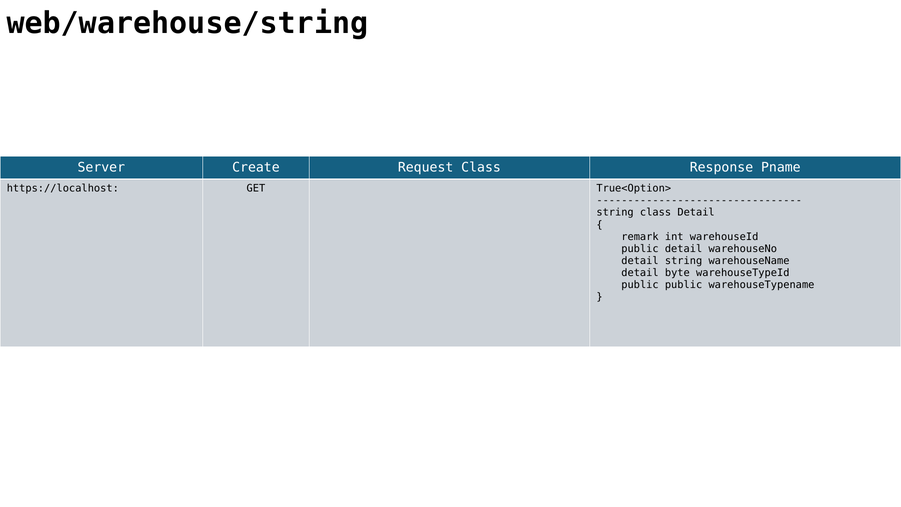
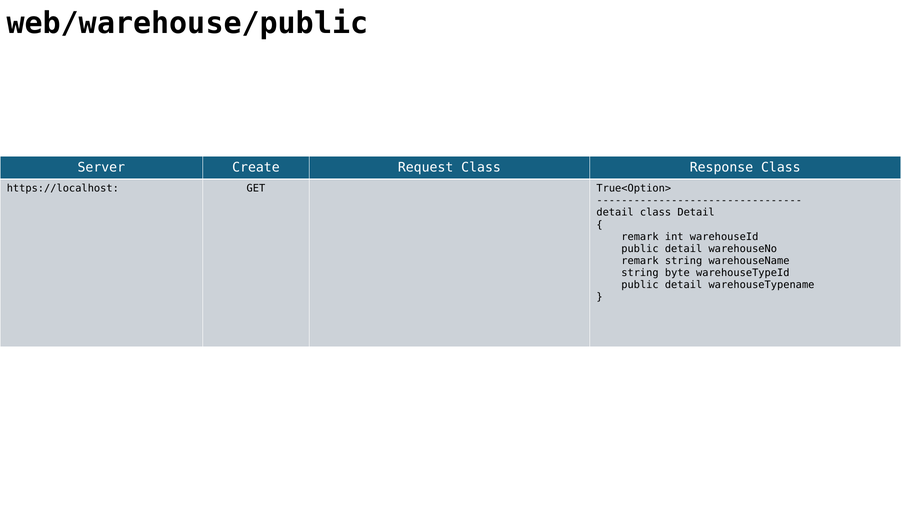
web/warehouse/string: web/warehouse/string -> web/warehouse/public (187, 23)
Response Pname: Pname -> Class (781, 168)
string: string -> detail (615, 212)
detail: detail -> remark (640, 261)
detail: detail -> string (640, 273)
public: public -> detail (684, 285)
